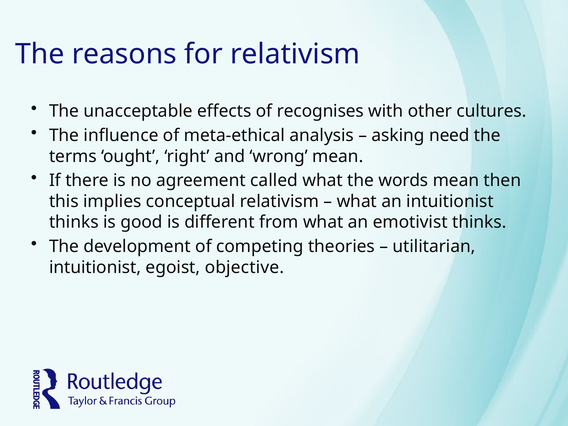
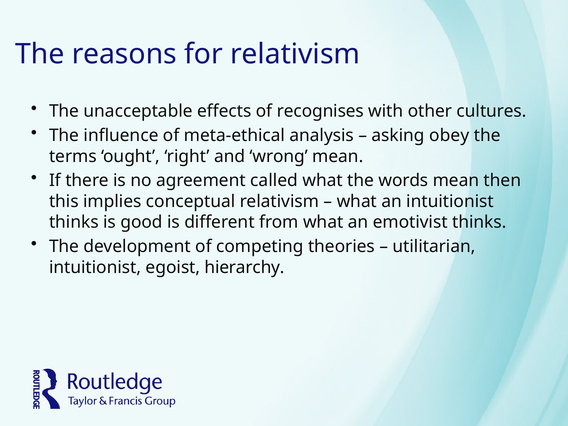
need: need -> obey (449, 135)
objective: objective -> hierarchy (245, 267)
